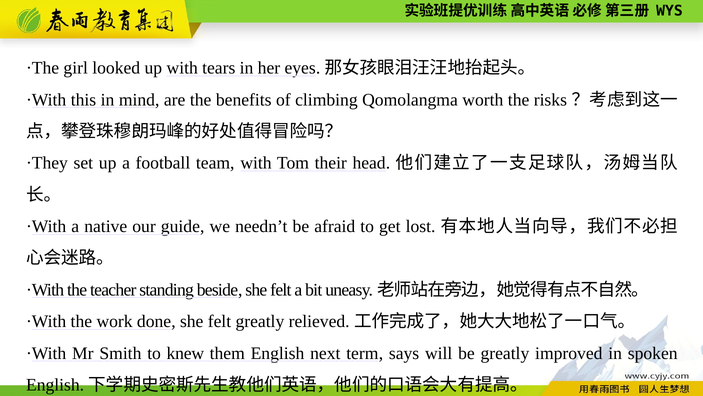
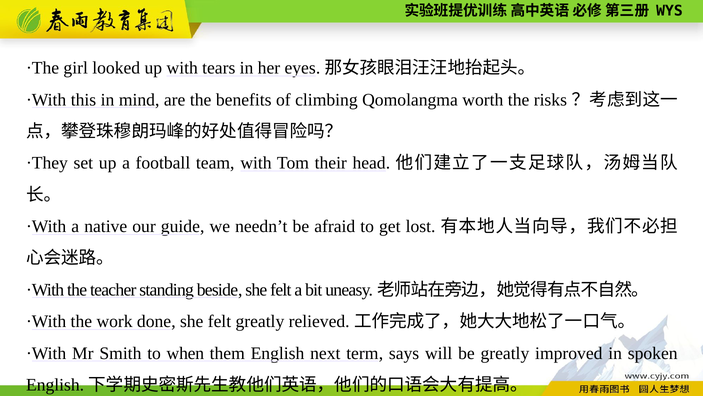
knew: knew -> when (185, 353)
